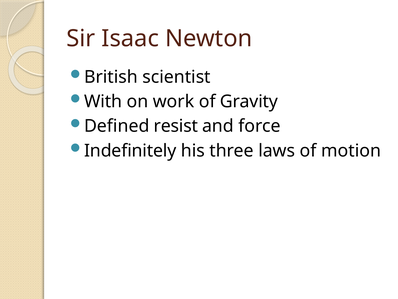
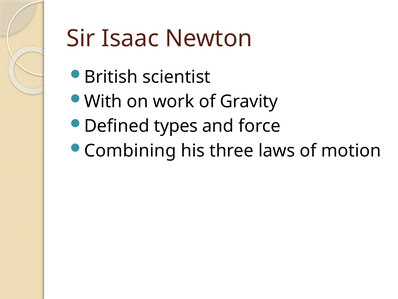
resist: resist -> types (176, 126)
Indefinitely: Indefinitely -> Combining (130, 150)
